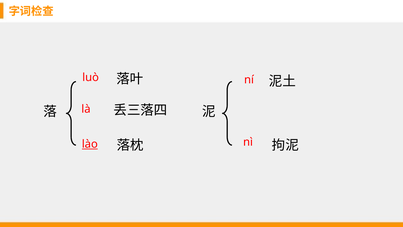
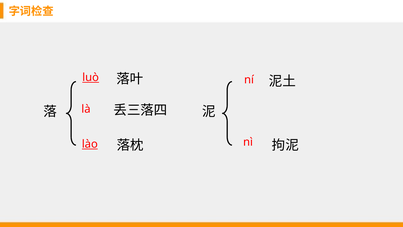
luò underline: none -> present (91, 77)
